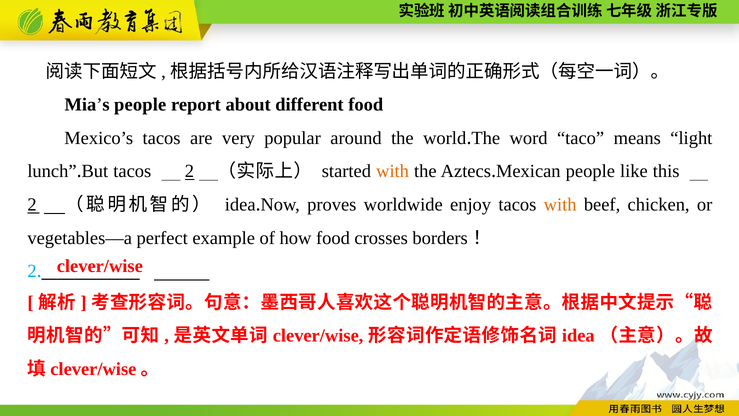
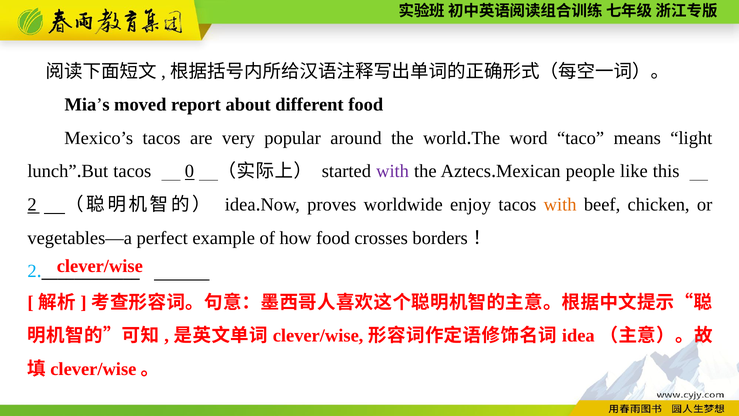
Mia’s people: people -> moved (140, 105)
tacos 2: 2 -> 0 (189, 171)
with colour: orange -> purple (393, 171)
